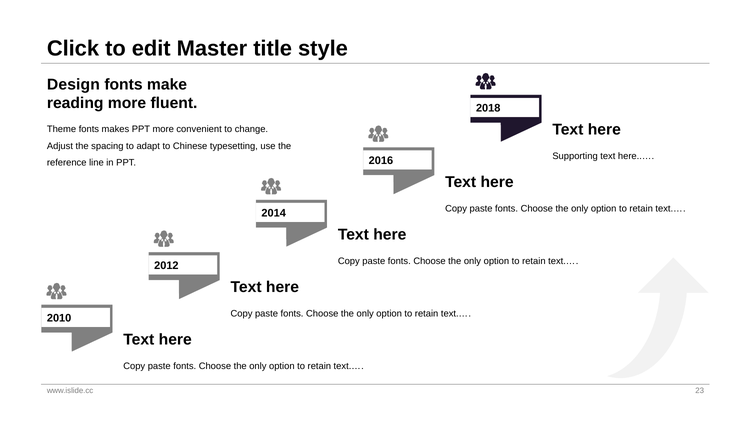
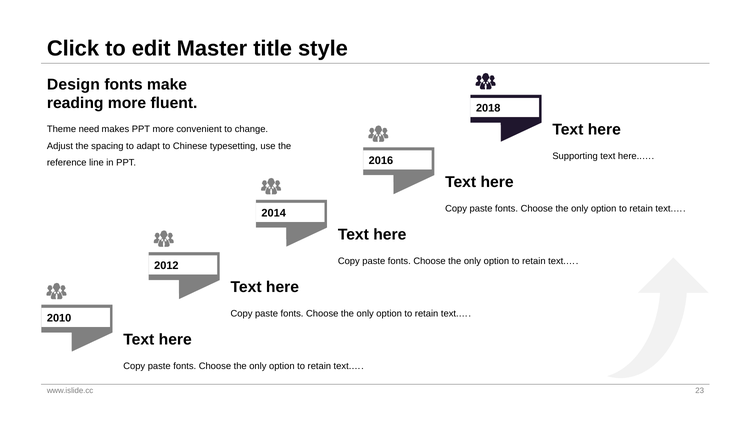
Theme fonts: fonts -> need (89, 129)
